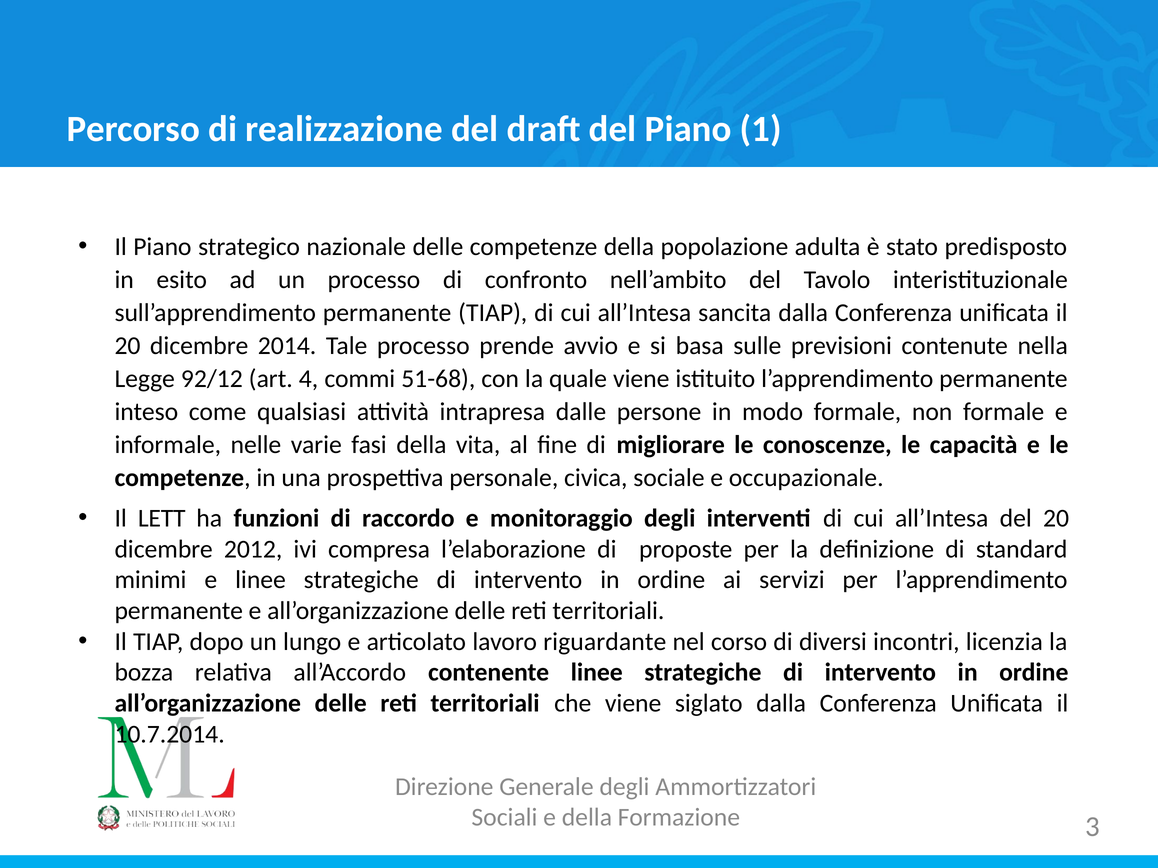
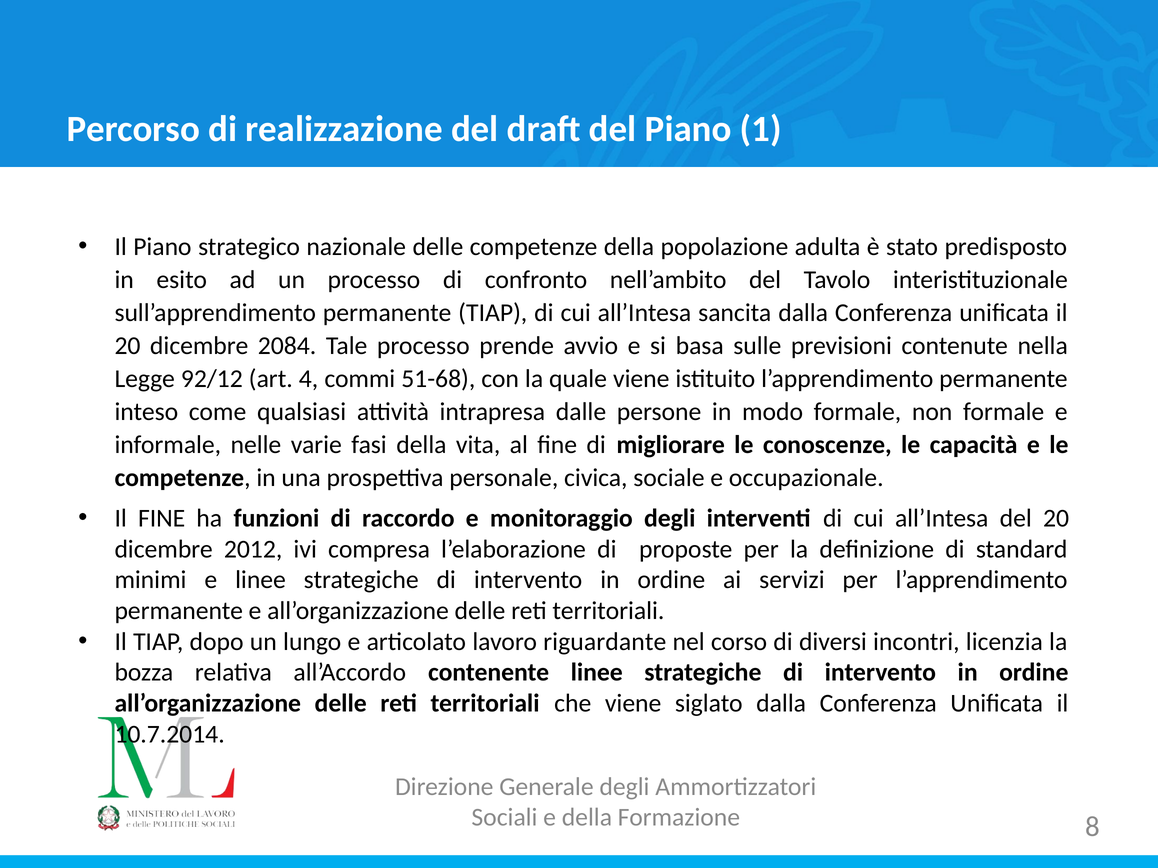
2014: 2014 -> 2084 (287, 346)
Il LETT: LETT -> FINE (162, 519)
3: 3 -> 8 (1093, 827)
